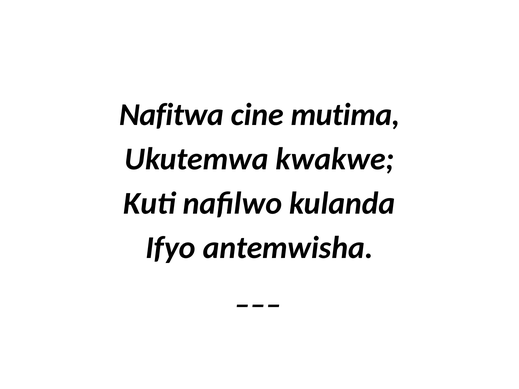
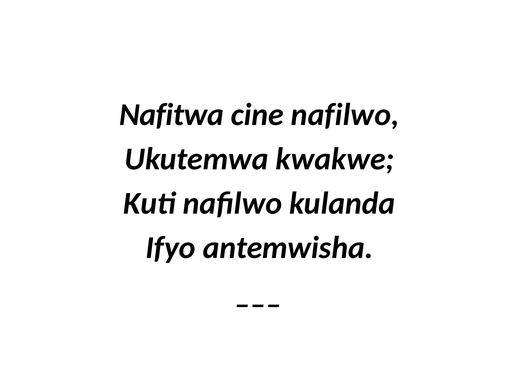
cine mutima: mutima -> nafilwo (345, 115)
